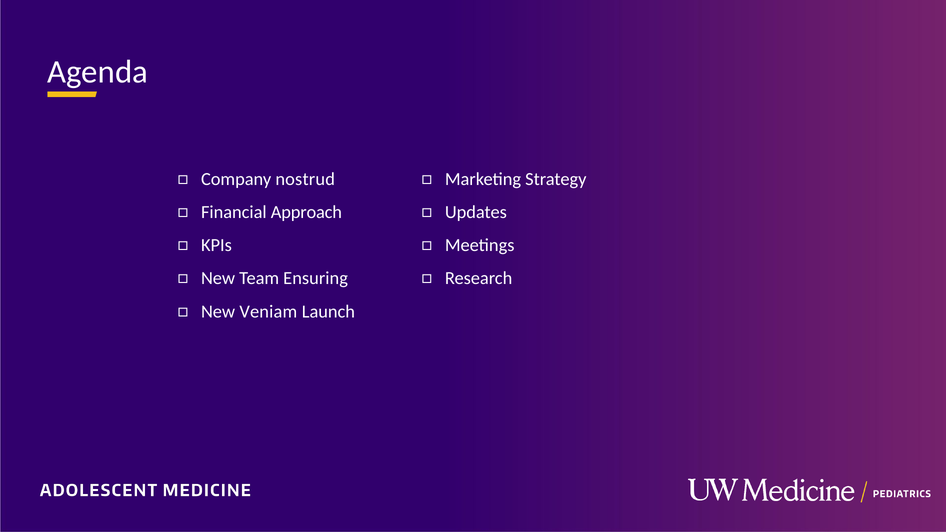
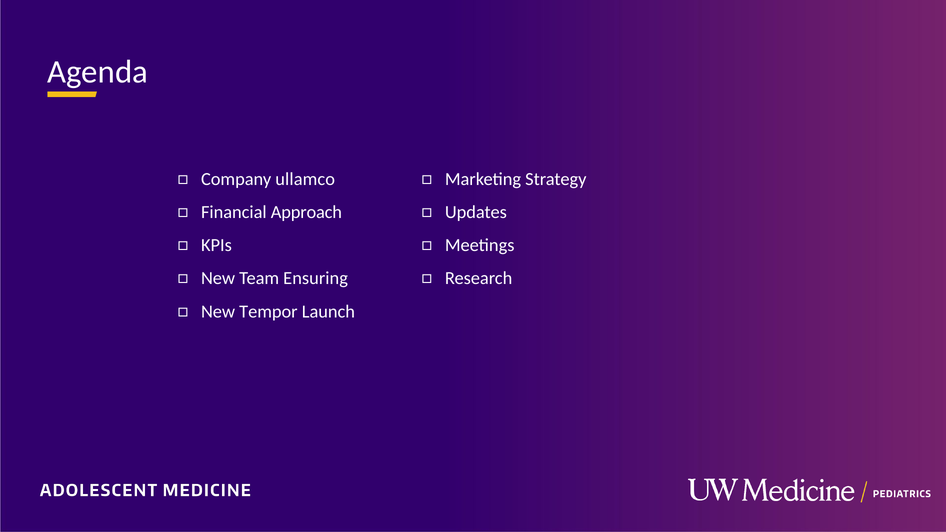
nostrud: nostrud -> ullamco (305, 179)
Veniam: Veniam -> Tempor (268, 312)
